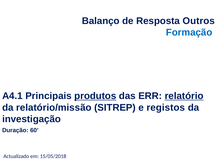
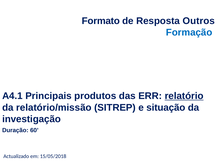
Balanço: Balanço -> Formato (101, 21)
produtos underline: present -> none (95, 96)
registos: registos -> situação (166, 108)
